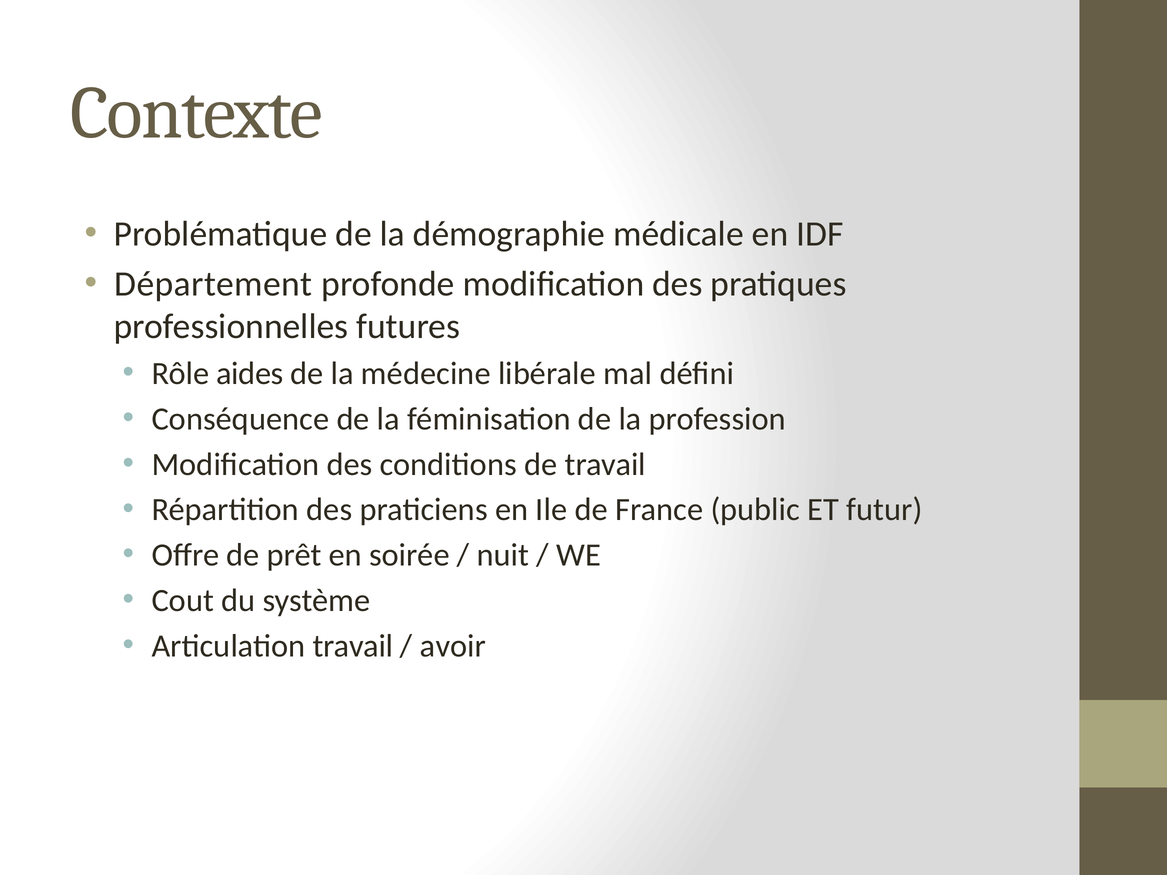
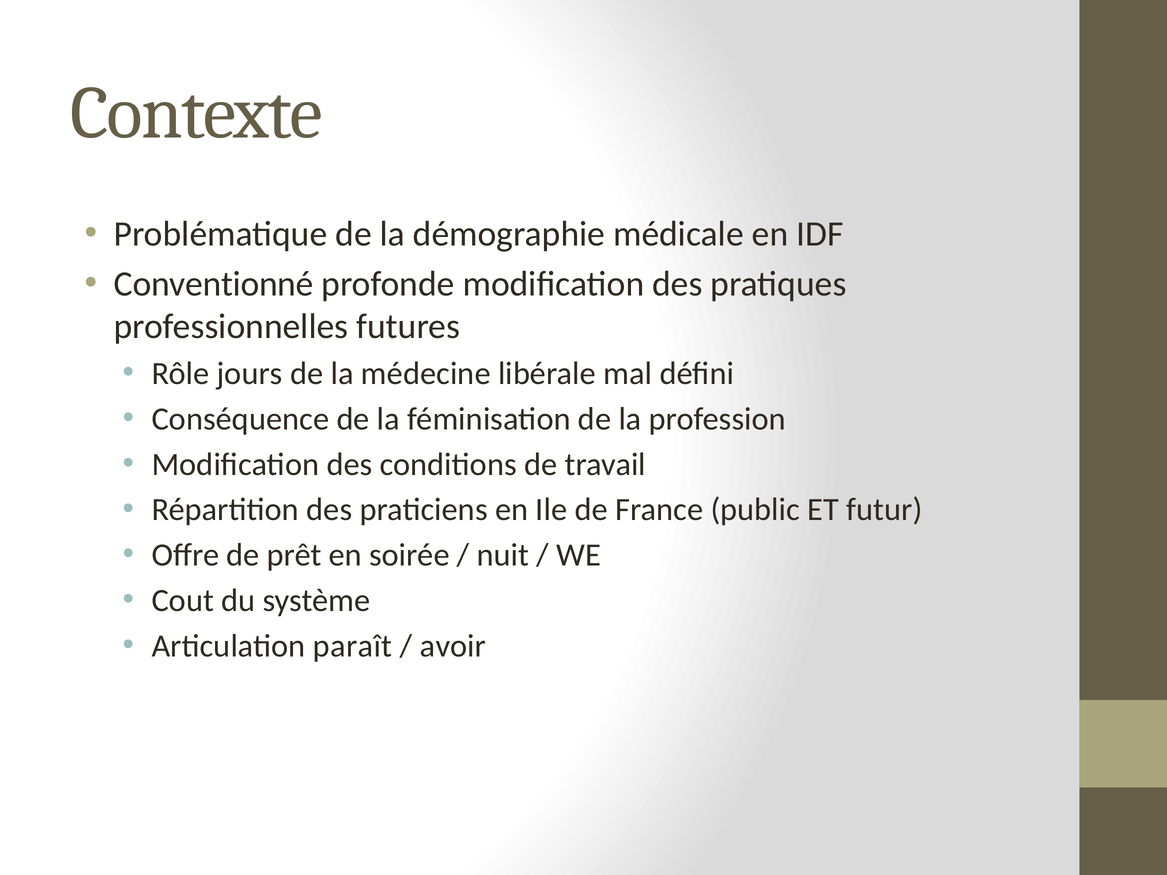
Département: Département -> Conventionné (214, 284)
aides: aides -> jours (250, 374)
Articulation travail: travail -> paraît (353, 646)
